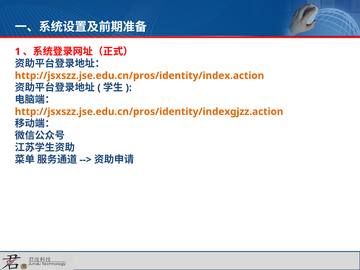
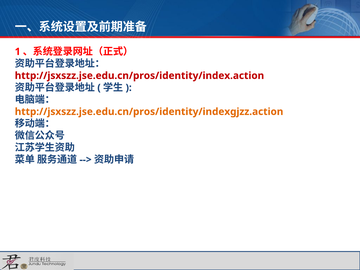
http://jsxszz.jse.edu.cn/pros/identity/index.action colour: orange -> red (139, 76)
